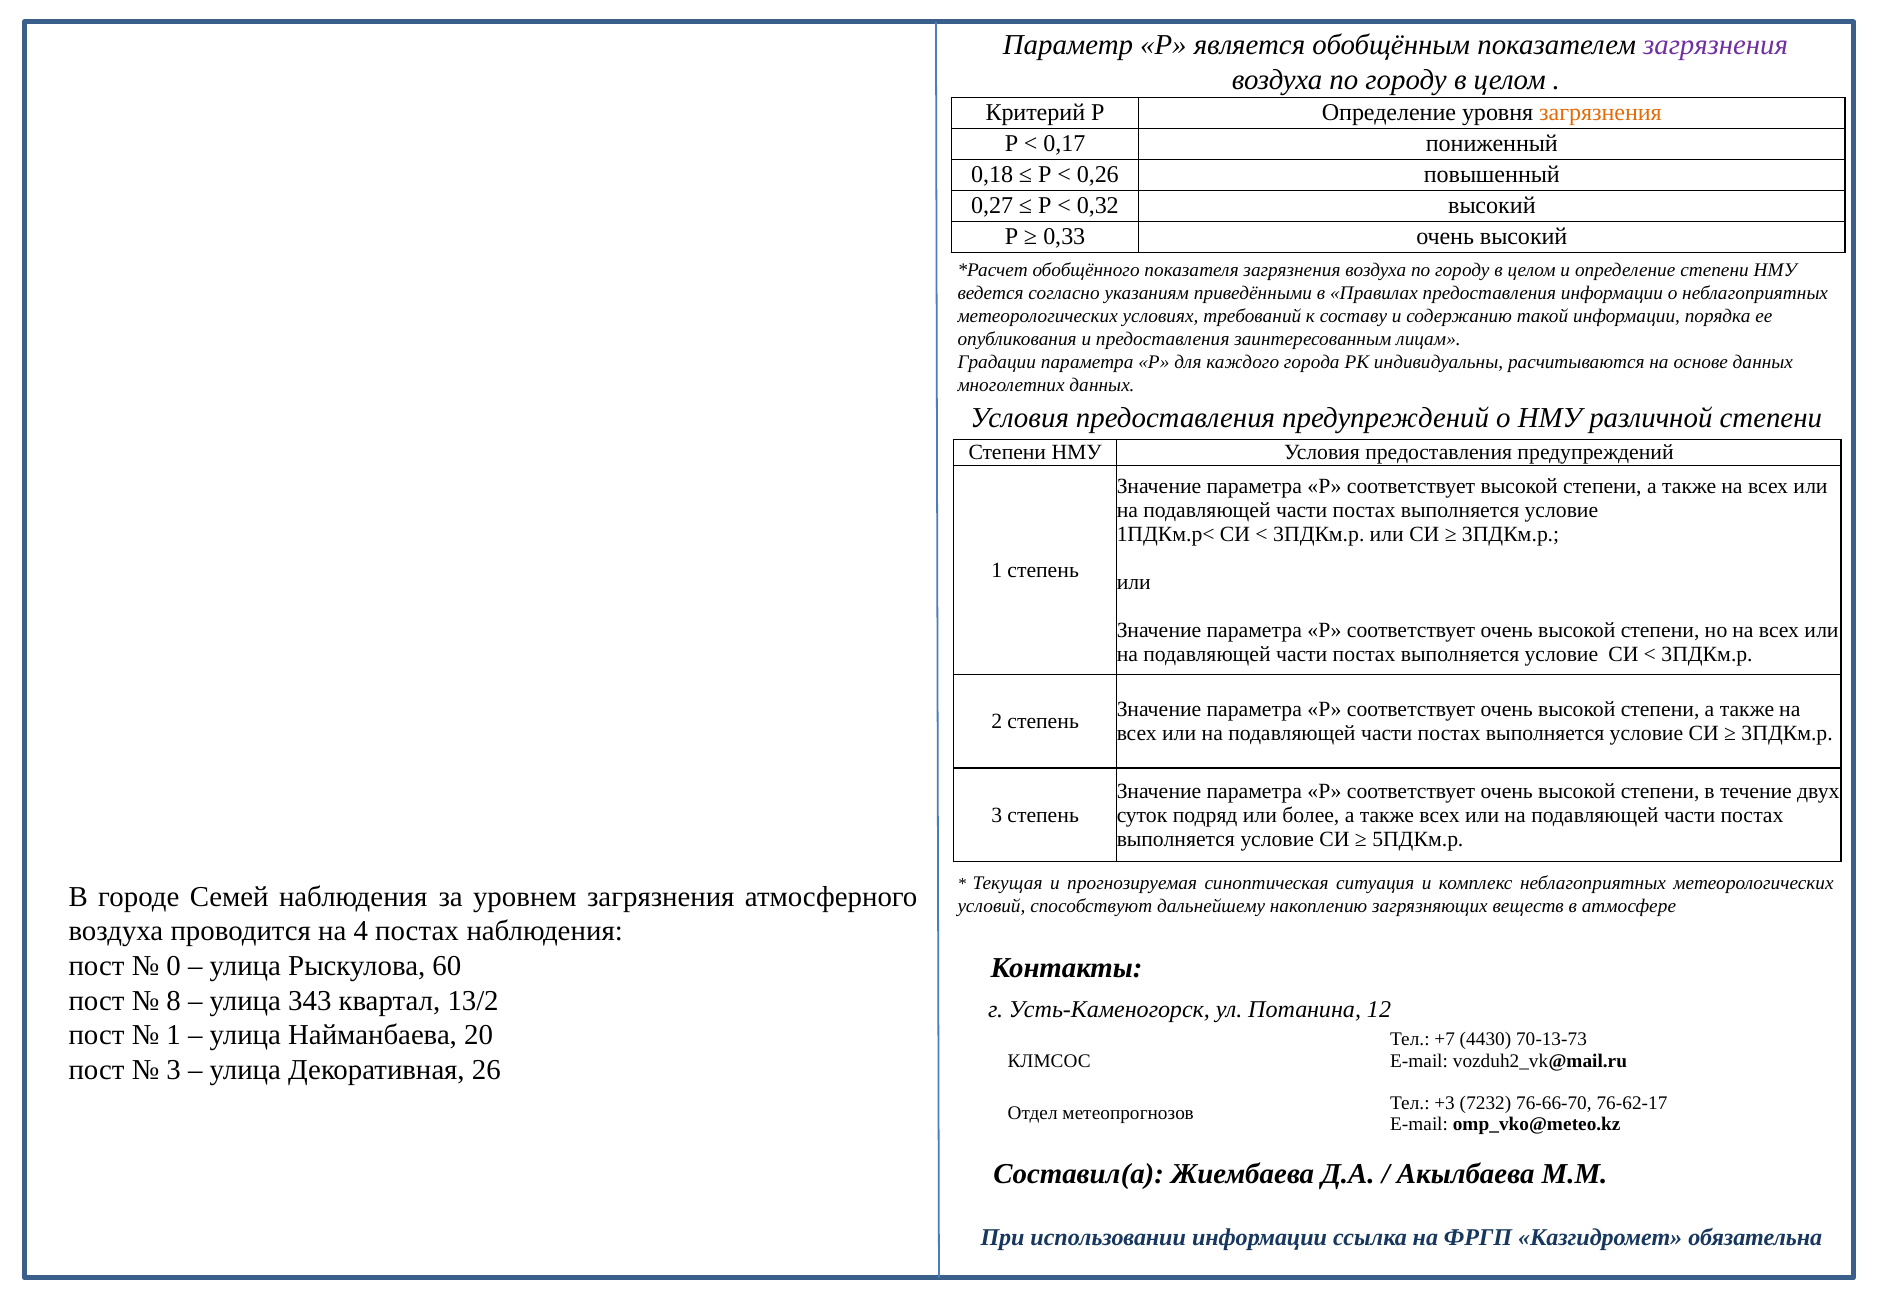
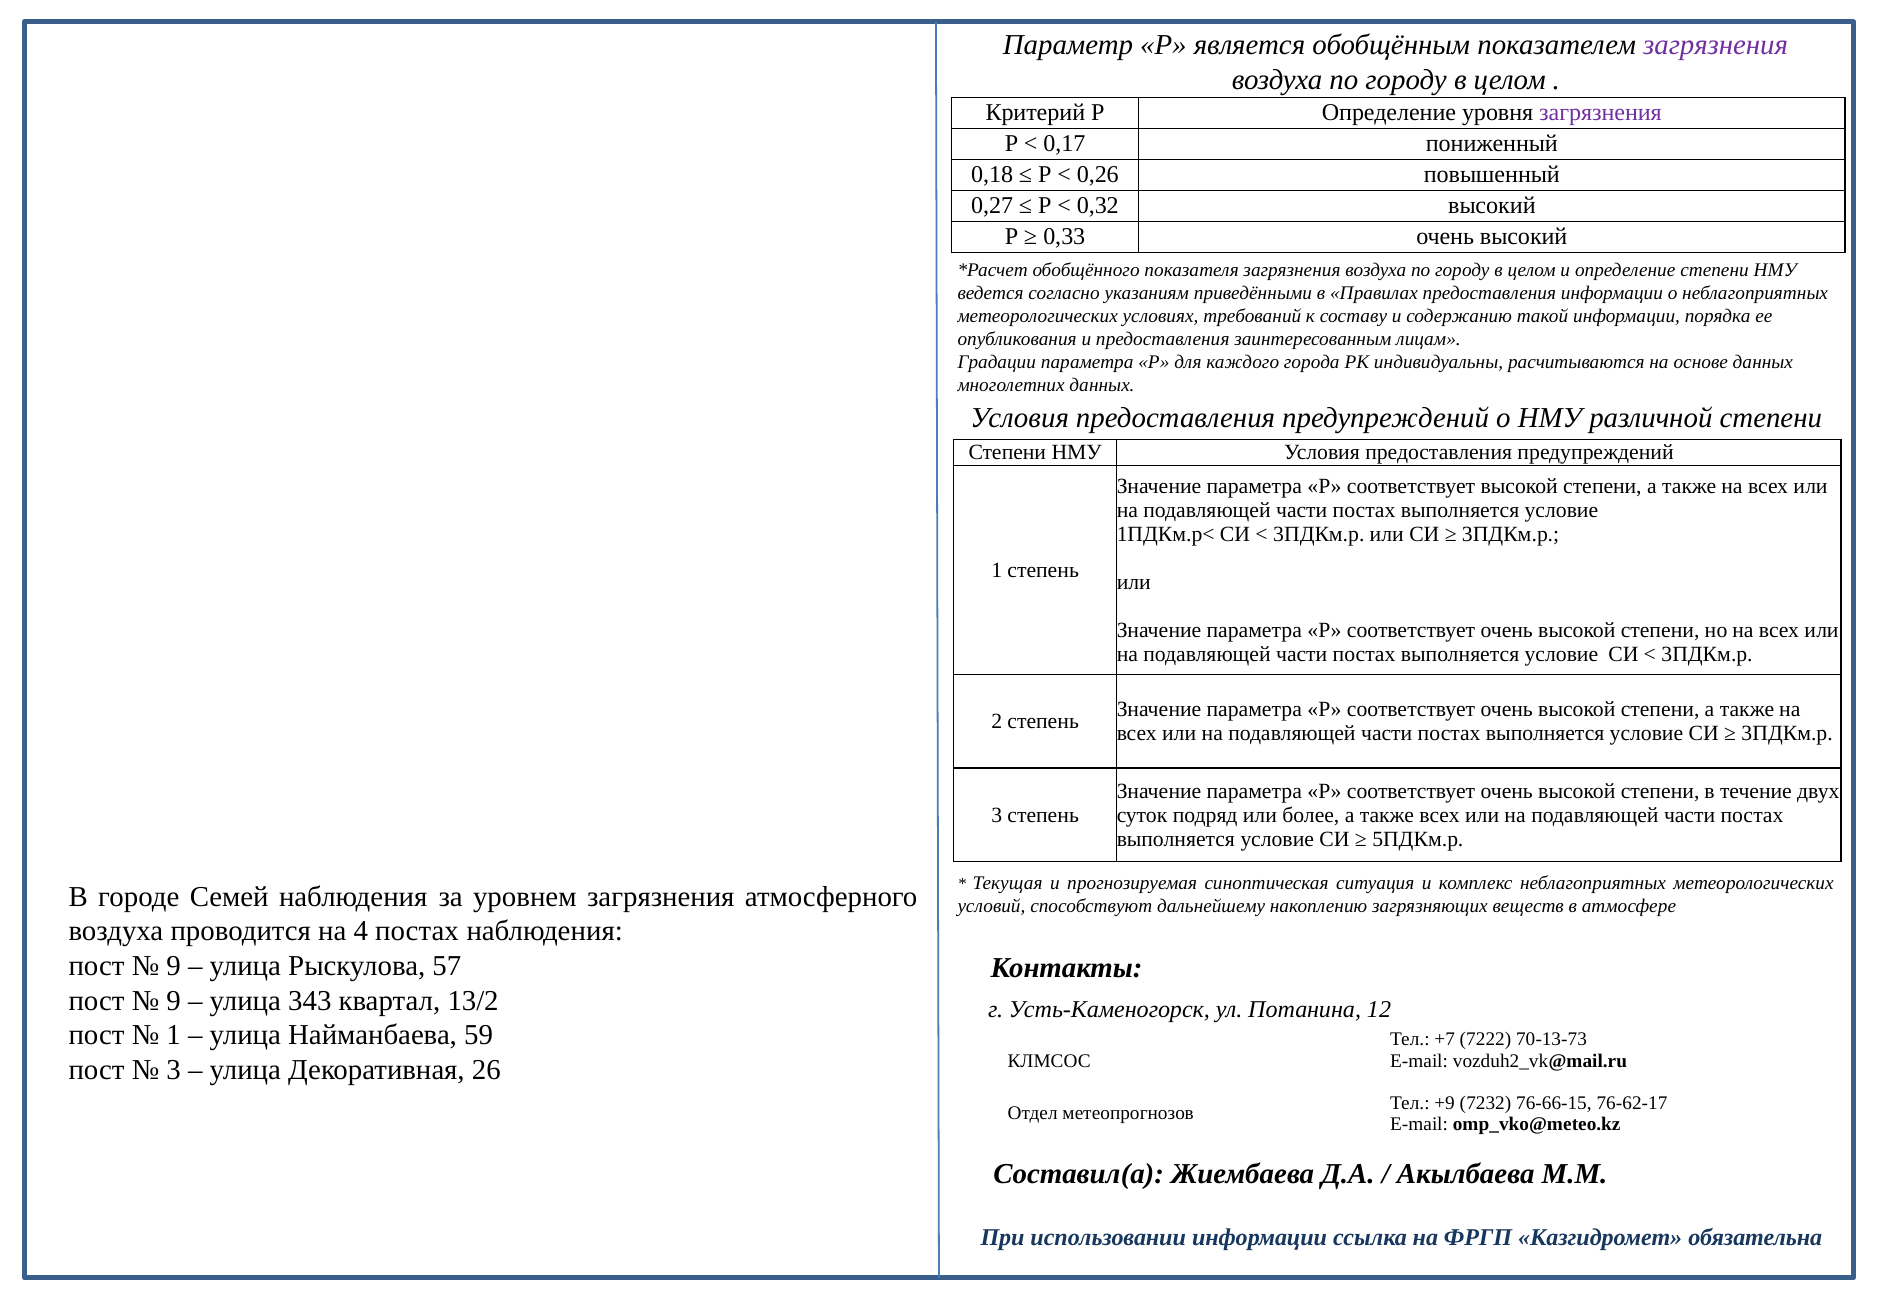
загрязнения colour: orange -> purple (1600, 113)
0: 0 -> 9 (174, 966)
60: 60 -> 57 (447, 966)
8: 8 -> 9 (174, 1001)
20: 20 -> 59 (479, 1035)
4430: 4430 -> 7222 (1485, 1039)
+3: +3 -> +9 (1445, 1103)
76-66-70: 76-66-70 -> 76-66-15 (1554, 1103)
